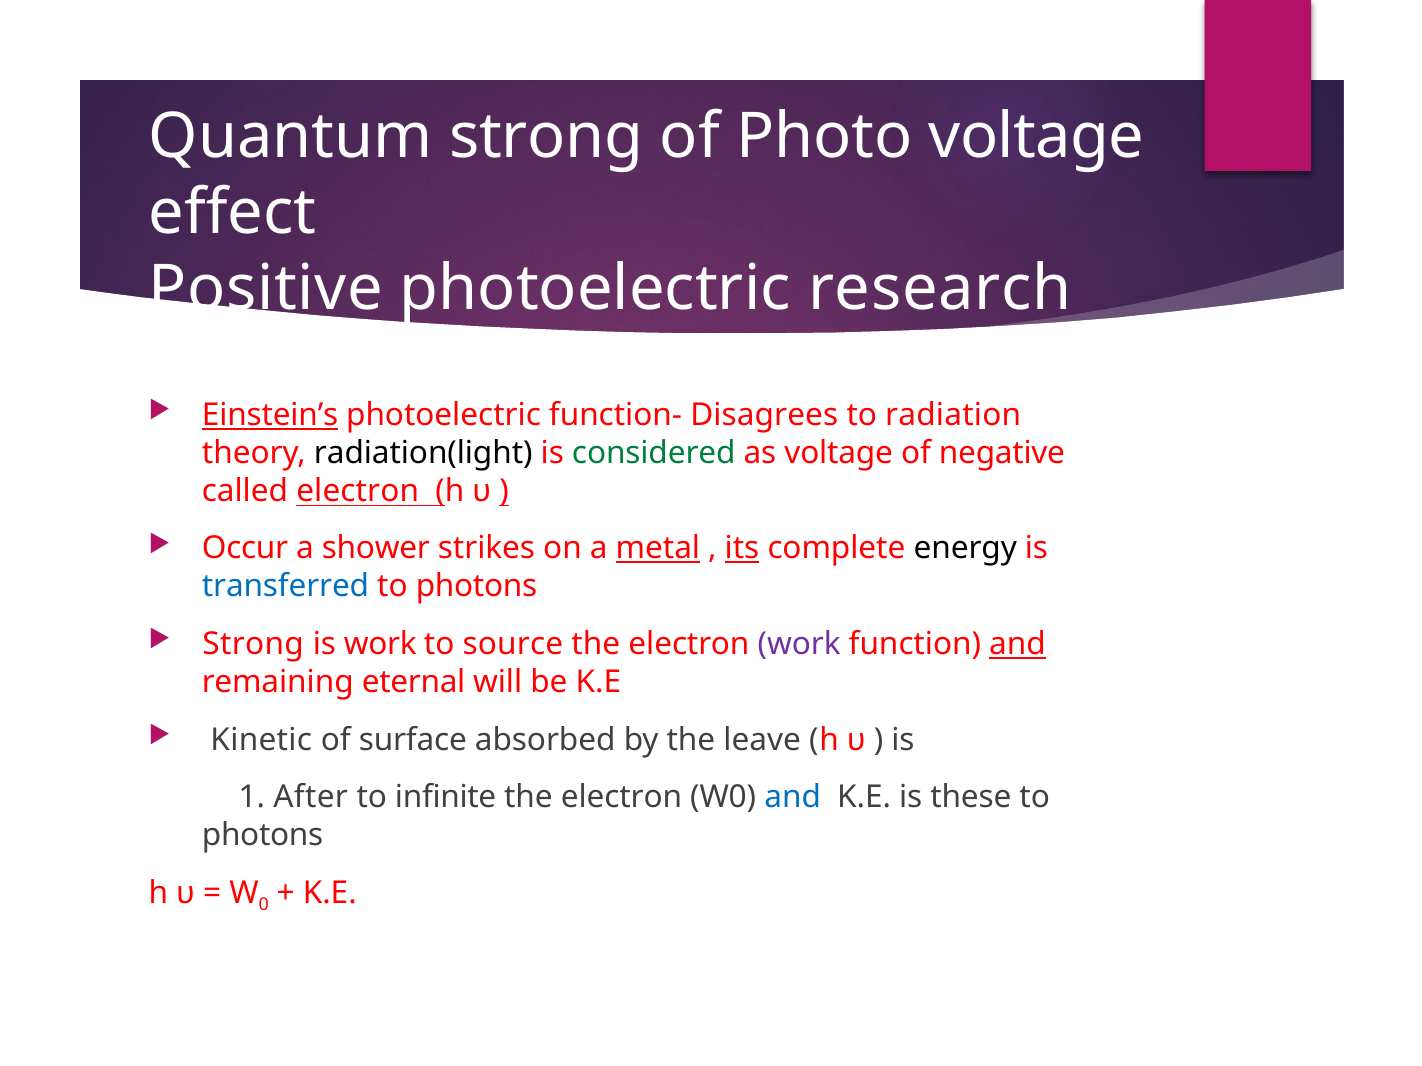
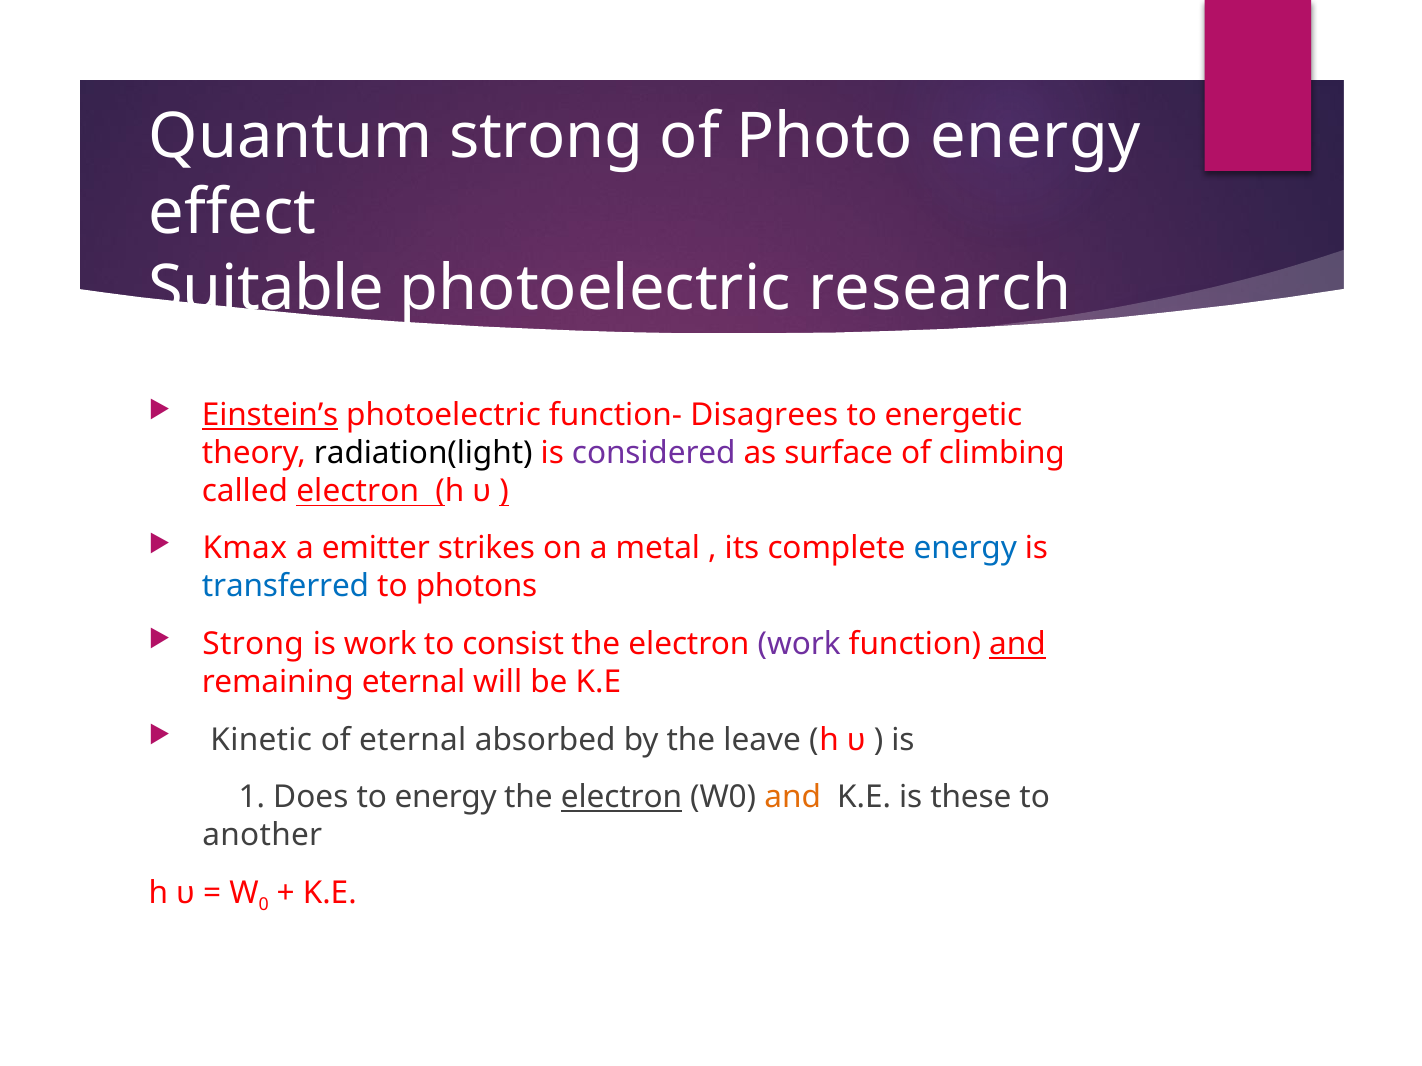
Photo voltage: voltage -> energy (1036, 137)
Positive: Positive -> Suitable (266, 289)
radiation: radiation -> energetic (953, 415)
considered colour: green -> purple (654, 453)
as voltage: voltage -> surface (839, 453)
negative: negative -> climbing (1002, 453)
Occur: Occur -> Kmax (245, 549)
shower: shower -> emitter (376, 549)
metal underline: present -> none (658, 549)
its underline: present -> none (742, 549)
energy colour: black -> blue (965, 549)
source: source -> consist (513, 644)
of surface: surface -> eternal (413, 740)
After: After -> Does (311, 798)
to infinite: infinite -> energy (446, 798)
electron underline: none -> present (621, 798)
and colour: blue -> orange (793, 798)
photons: photons -> another (262, 836)
